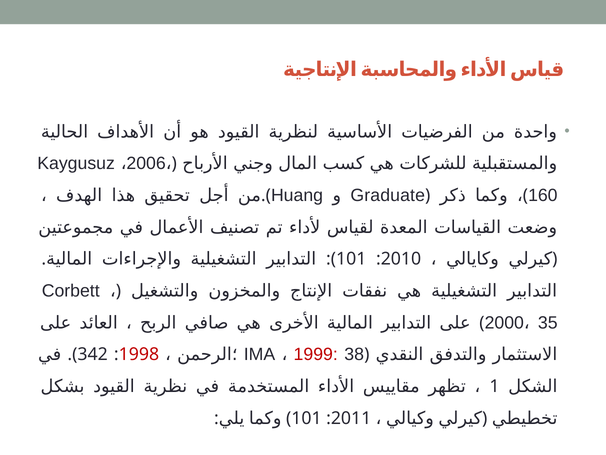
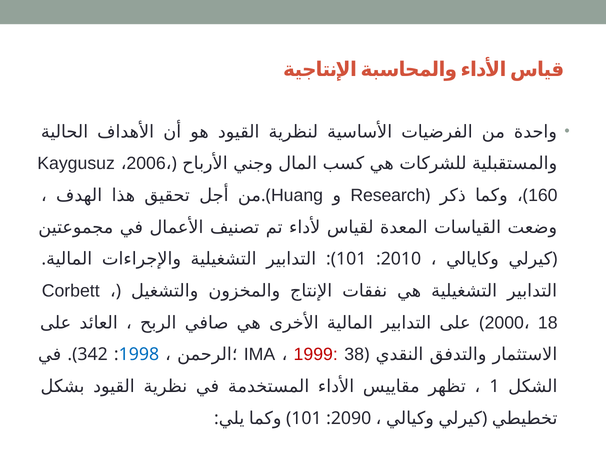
Graduate: Graduate -> Research (388, 195)
35: 35 -> 18 (548, 322)
1998 colour: red -> blue (139, 354)
2011: 2011 -> 2090 (351, 418)
